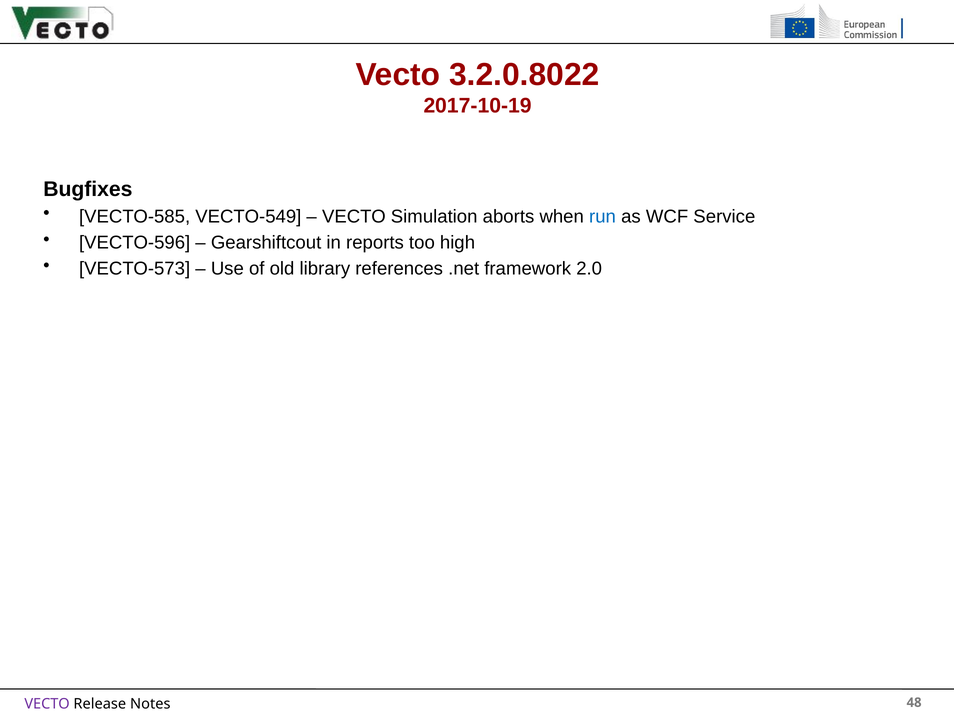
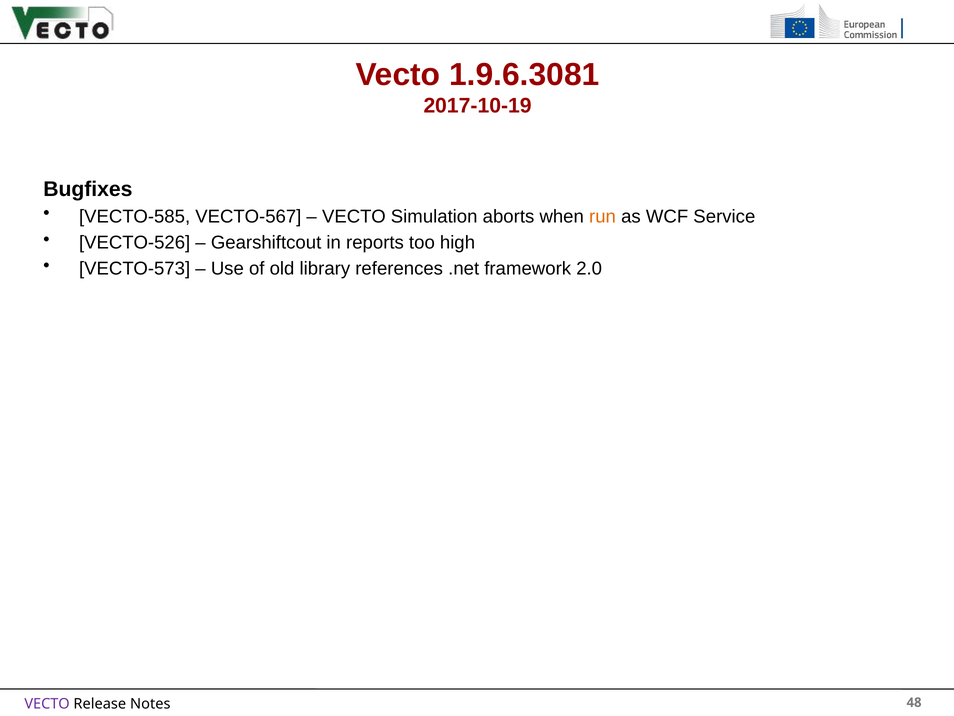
3.2.0.8022: 3.2.0.8022 -> 1.9.6.3081 (524, 75)
VECTO-549: VECTO-549 -> VECTO-567 (248, 216)
run colour: blue -> orange (603, 216)
VECTO-596: VECTO-596 -> VECTO-526 (135, 242)
